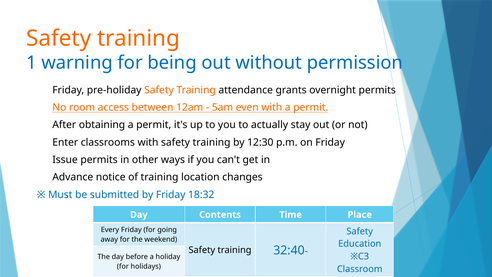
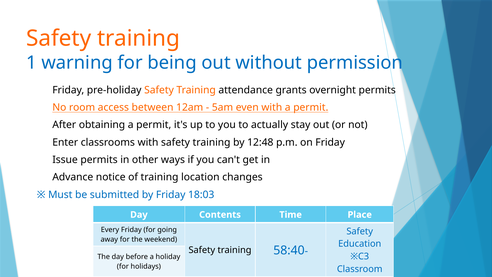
12:30: 12:30 -> 12:48 (260, 142)
18:32: 18:32 -> 18:03 (201, 195)
32:40: 32:40 -> 58:40 (289, 250)
